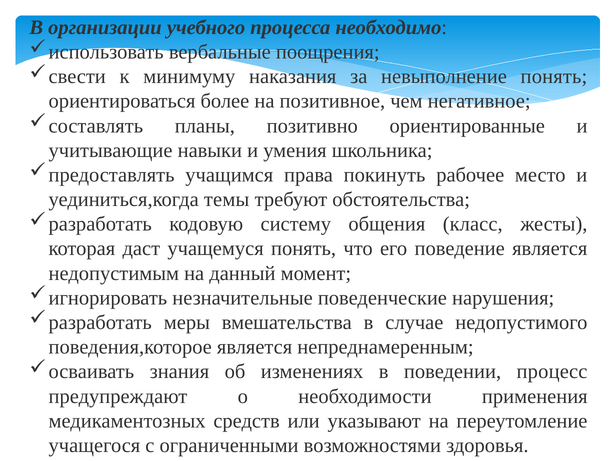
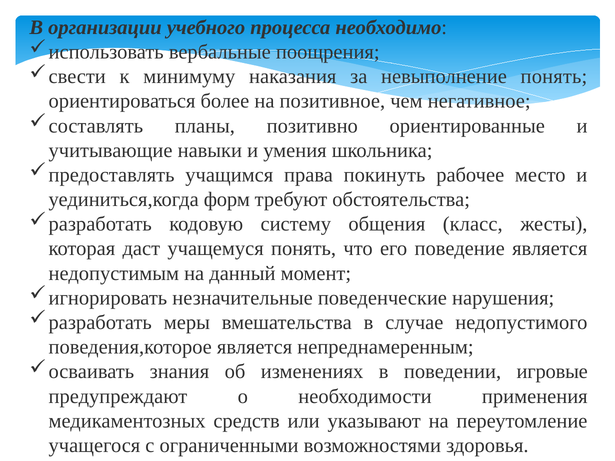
темы: темы -> форм (227, 200)
процесс: процесс -> игровые (552, 372)
